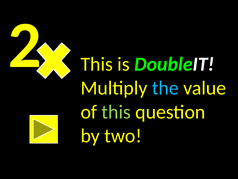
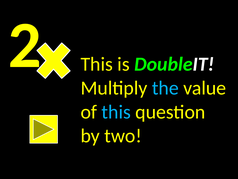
this colour: light green -> light blue (116, 112)
